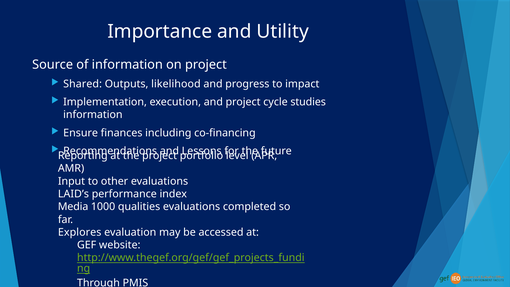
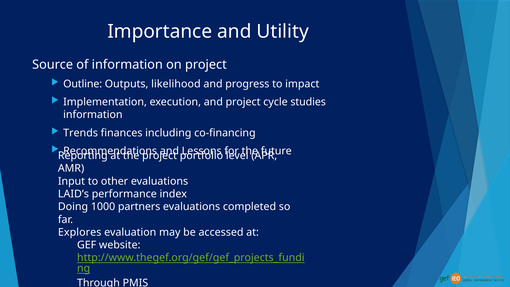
Shared: Shared -> Outline (83, 84)
Ensure: Ensure -> Trends (81, 133)
Media: Media -> Doing (73, 207)
qualities: qualities -> partners (139, 207)
